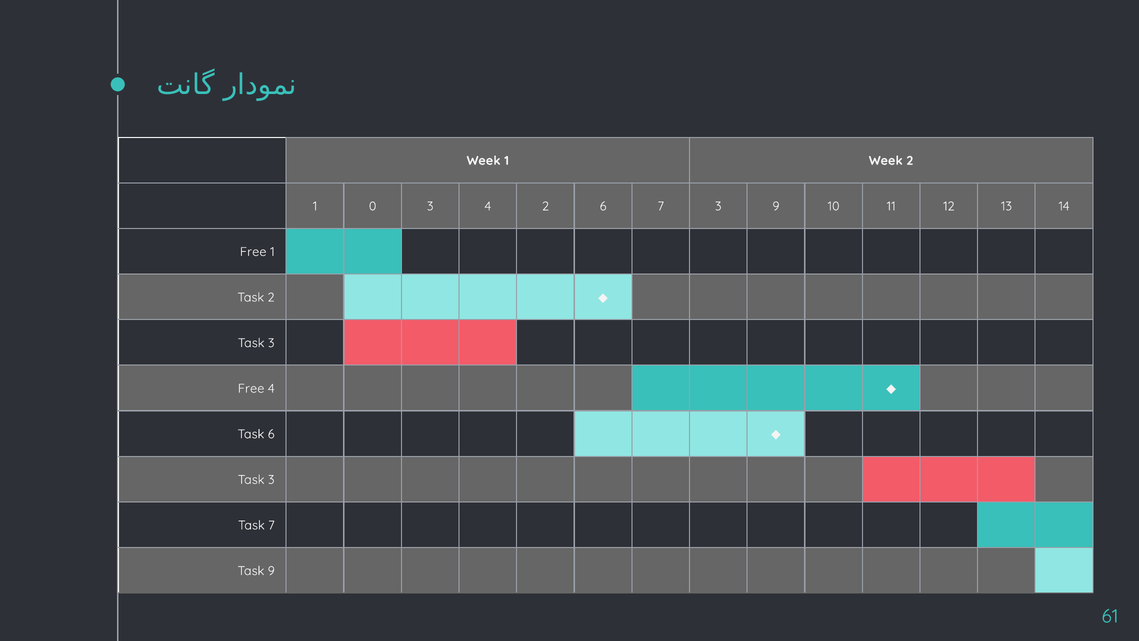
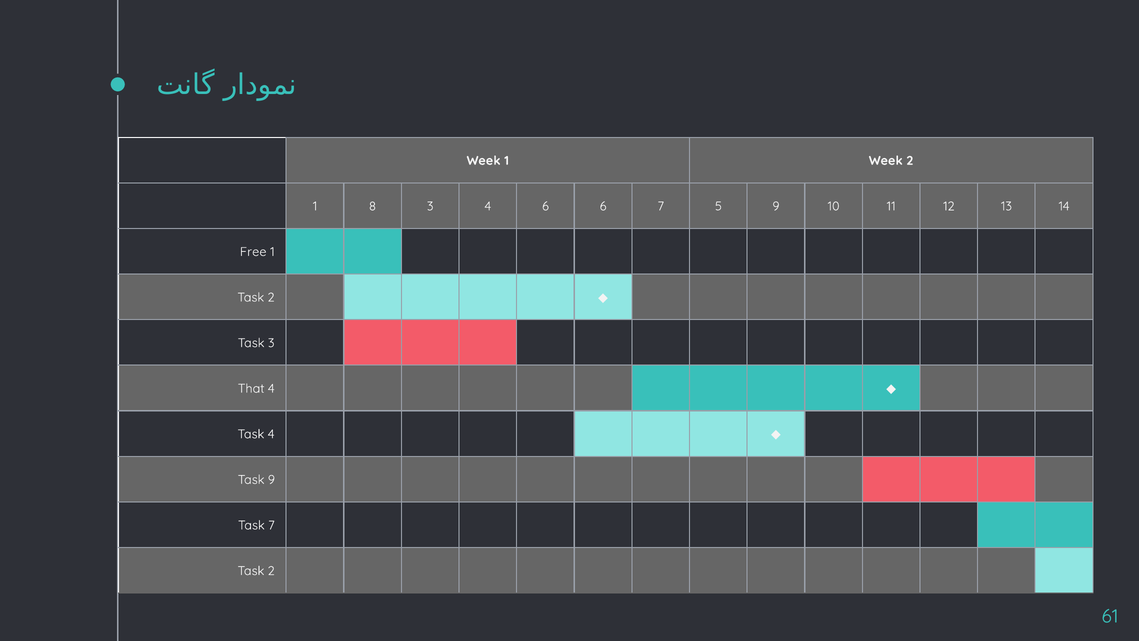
0: 0 -> 8 (372, 206)
4 2: 2 -> 6 (545, 206)
7 3: 3 -> 5 (718, 206)
Free: Free -> That (251, 388)
Task 6: 6 -> 4 (271, 434)
3: 3 -> 9 (271, 479)
9: 9 -> 2 (271, 571)
